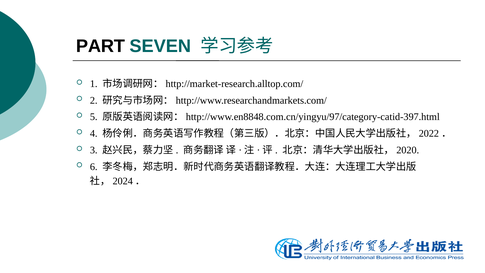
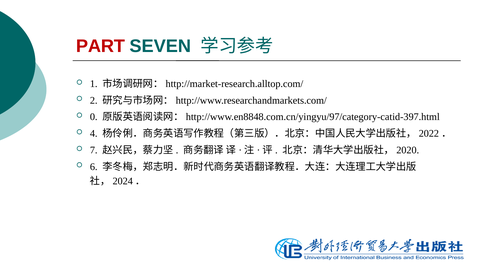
PART colour: black -> red (100, 46)
5: 5 -> 0 (94, 117)
3: 3 -> 7 (94, 150)
